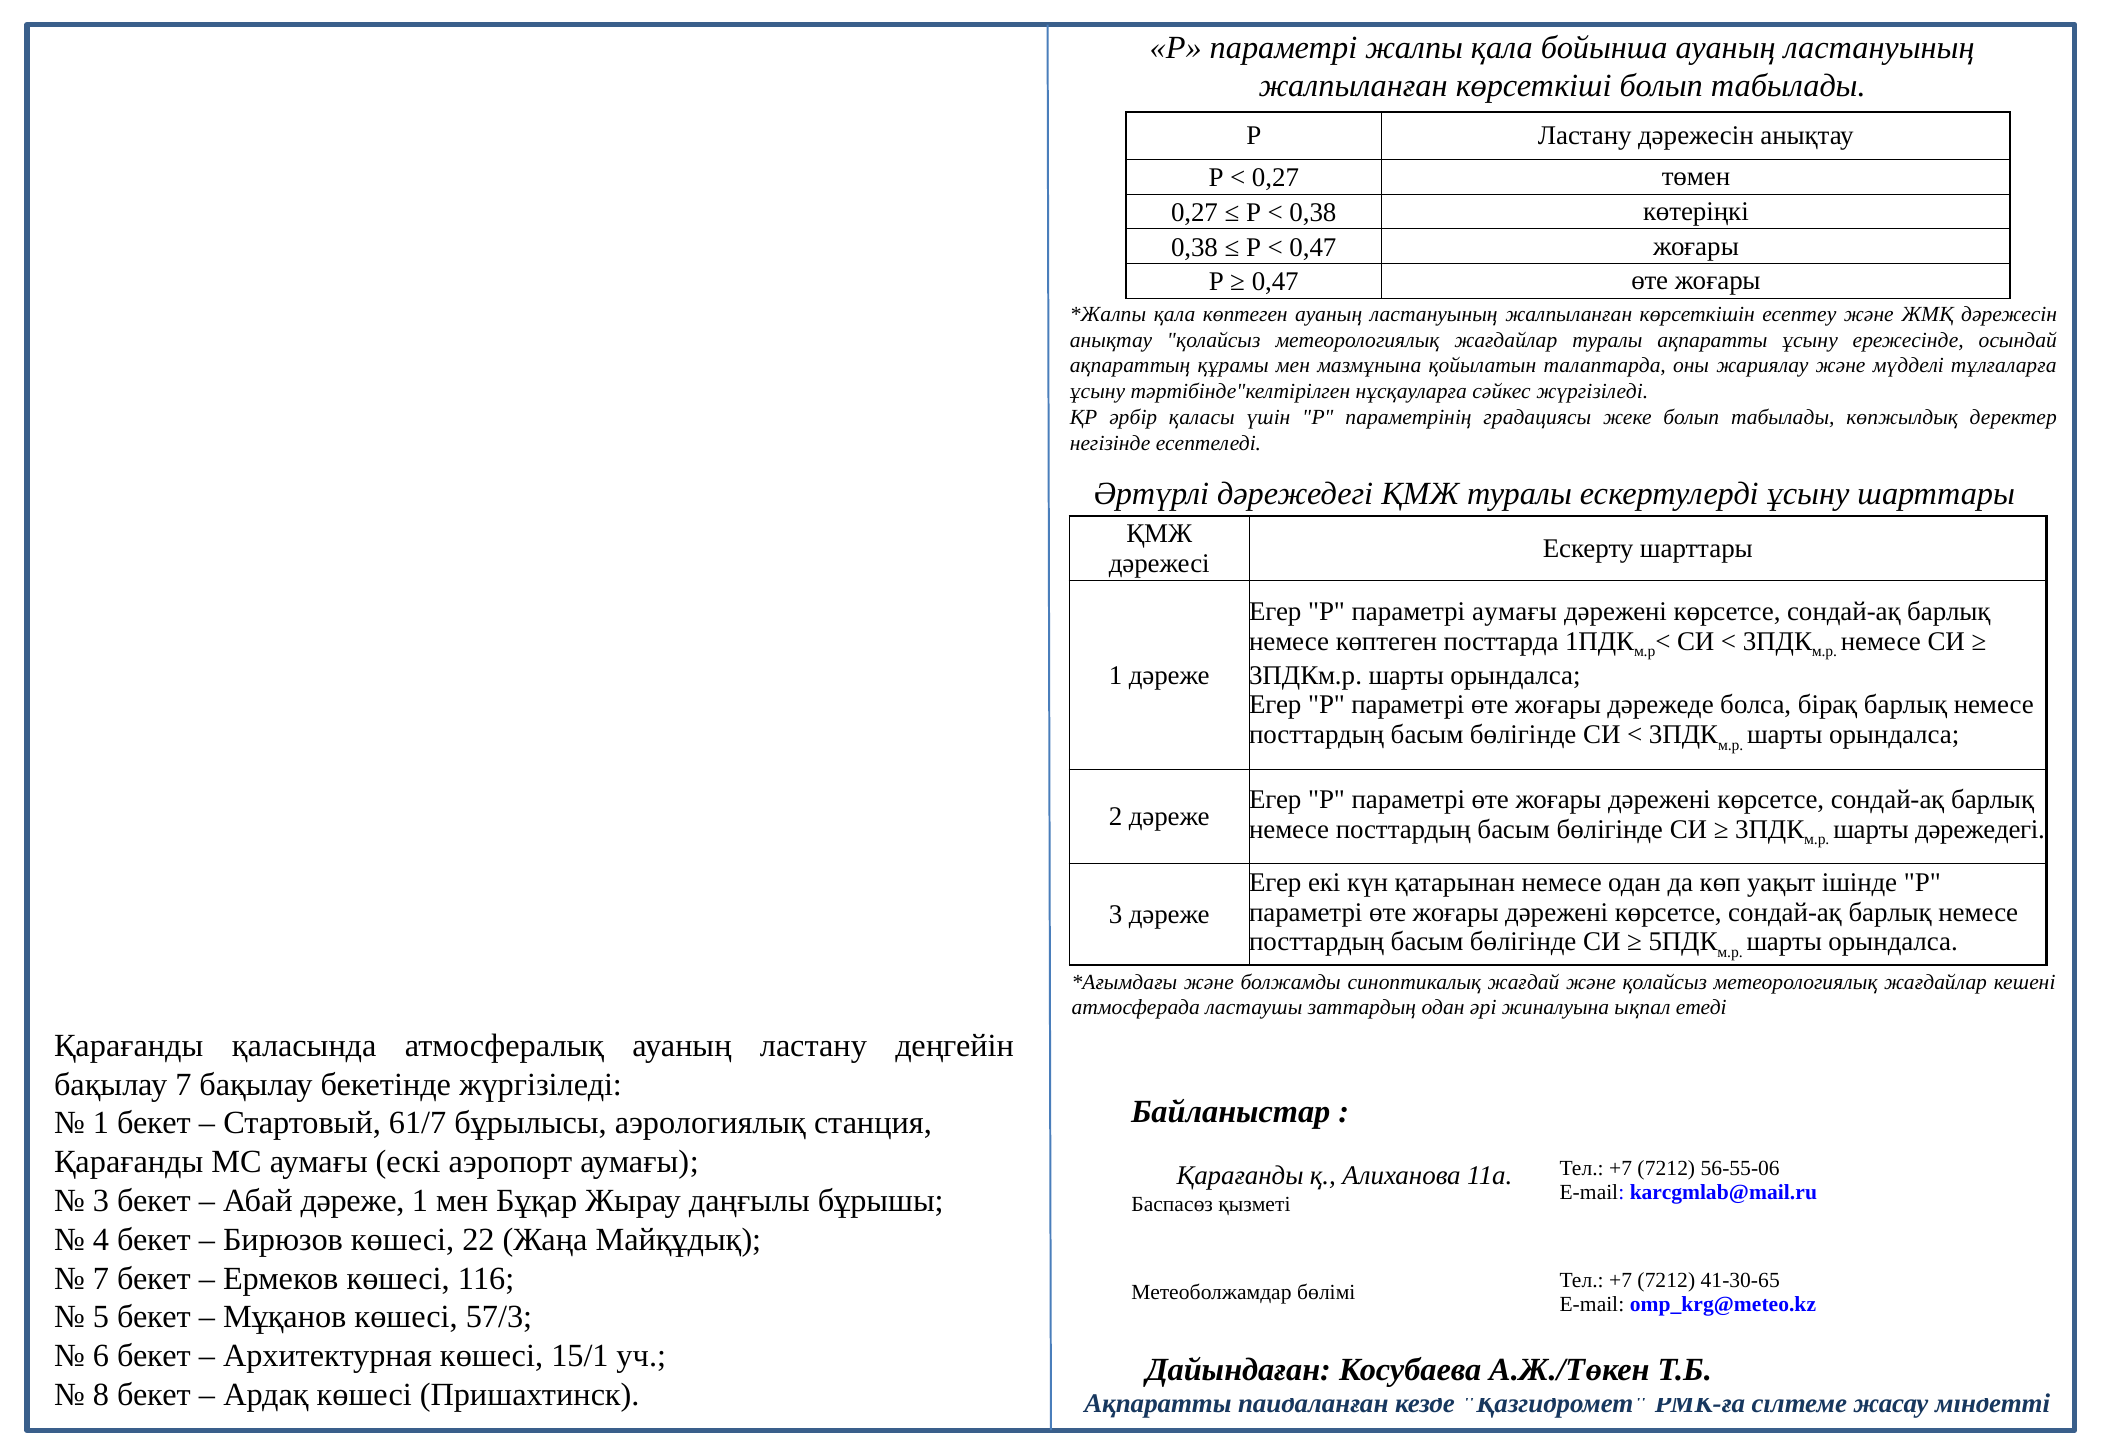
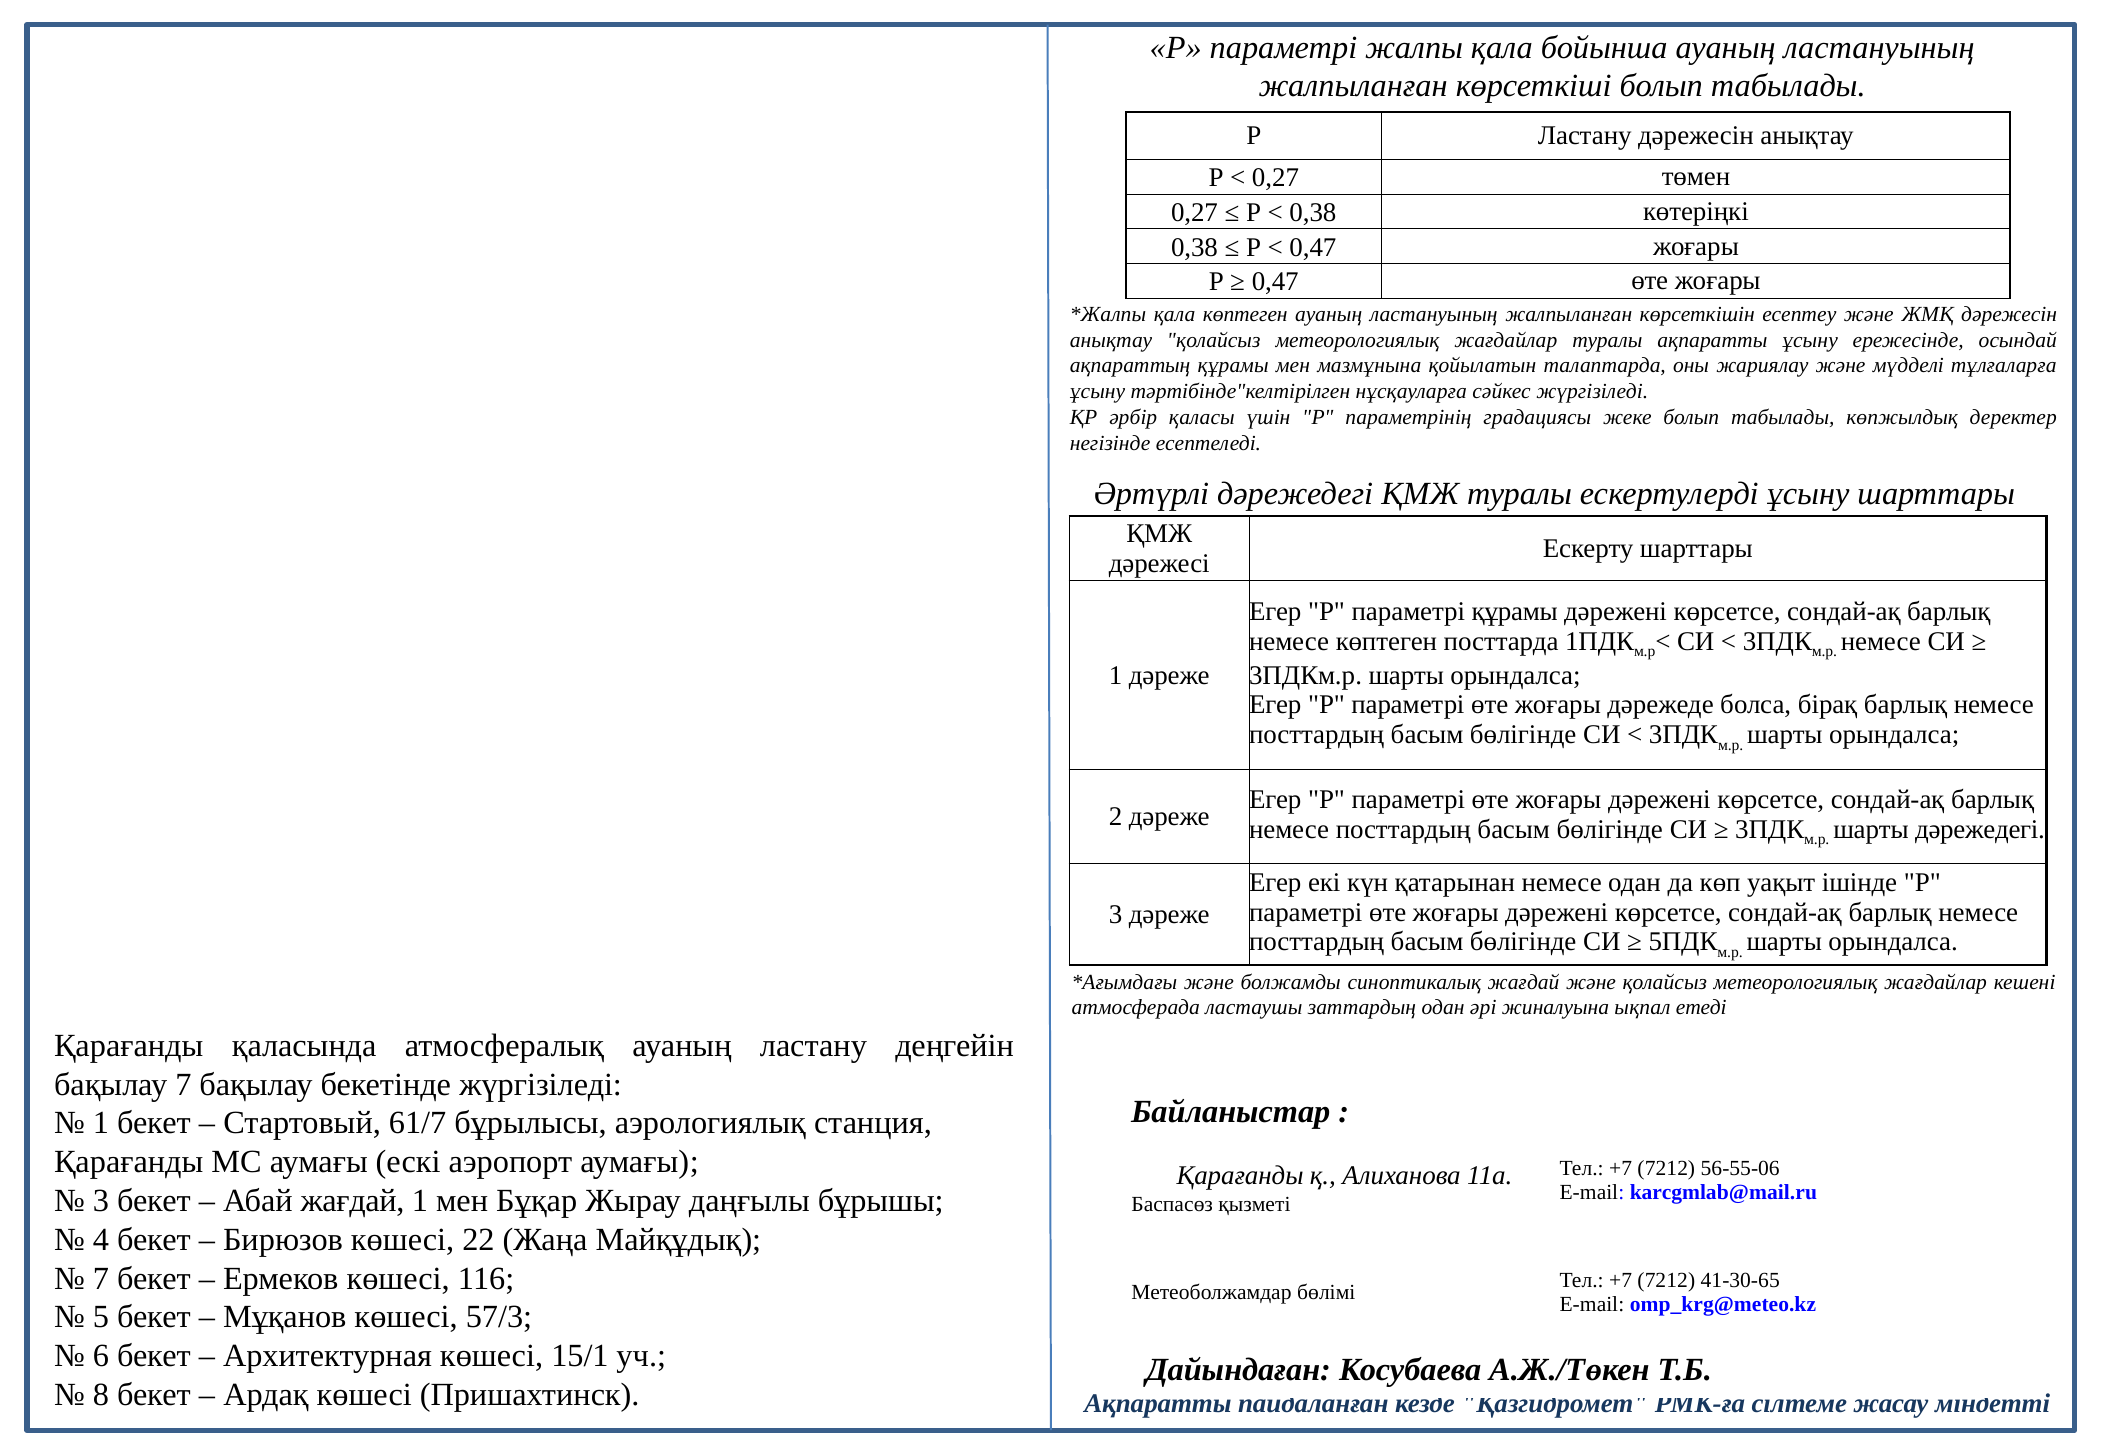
параметрі аумағы: аумағы -> құрамы (1515, 612)
Абай дәреже: дәреже -> жағдай (353, 1201)
